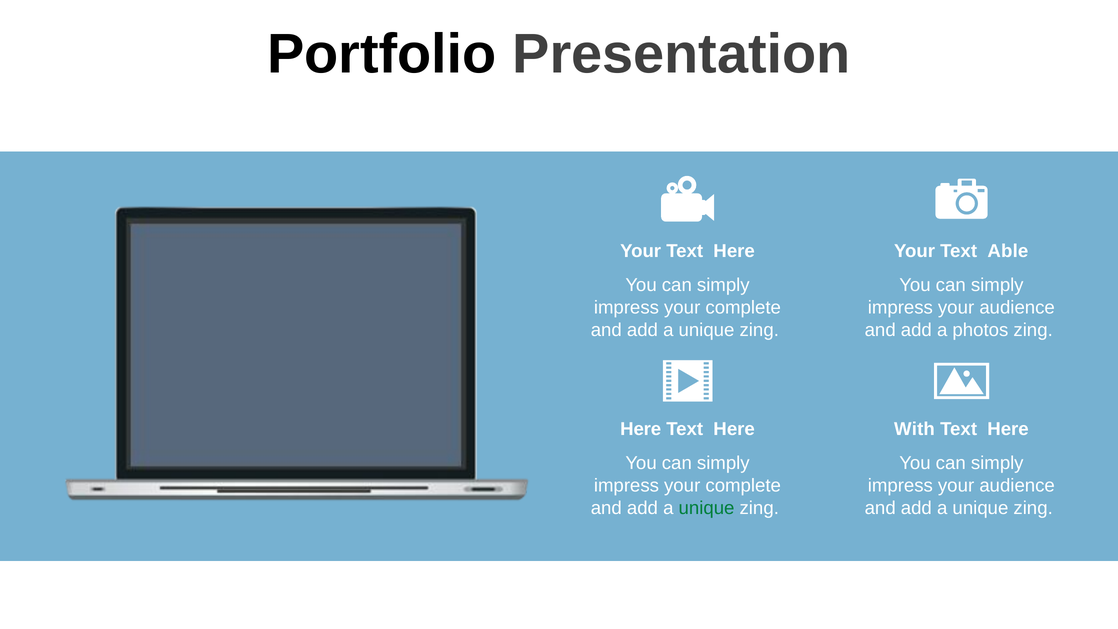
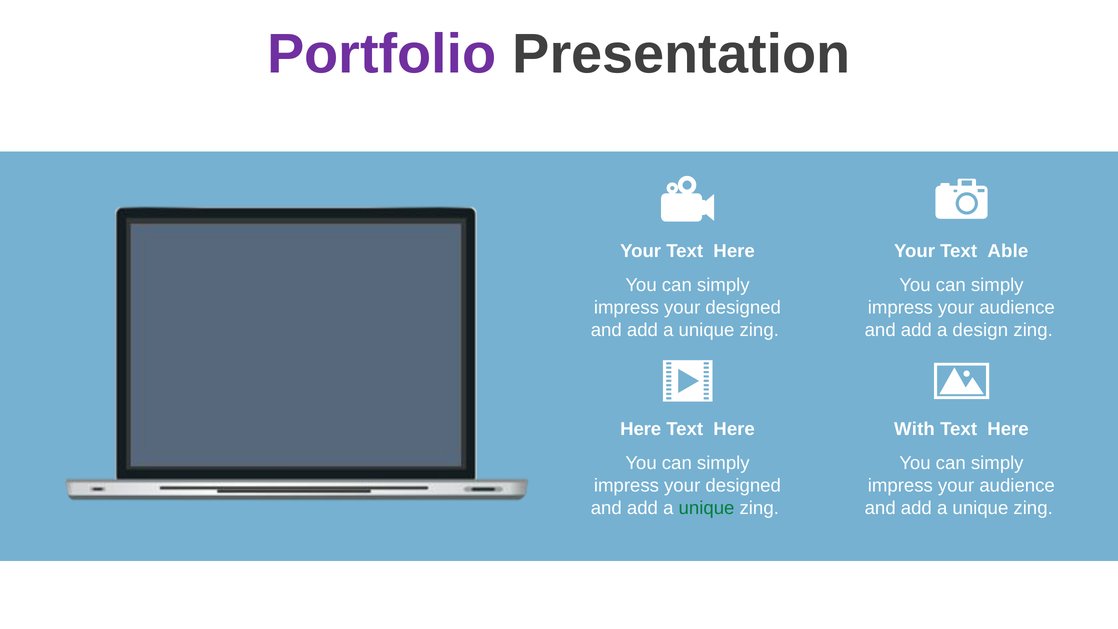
Portfolio colour: black -> purple (382, 54)
complete: complete -> designed (743, 308)
photos: photos -> design (980, 330)
complete: complete -> designed (743, 485)
